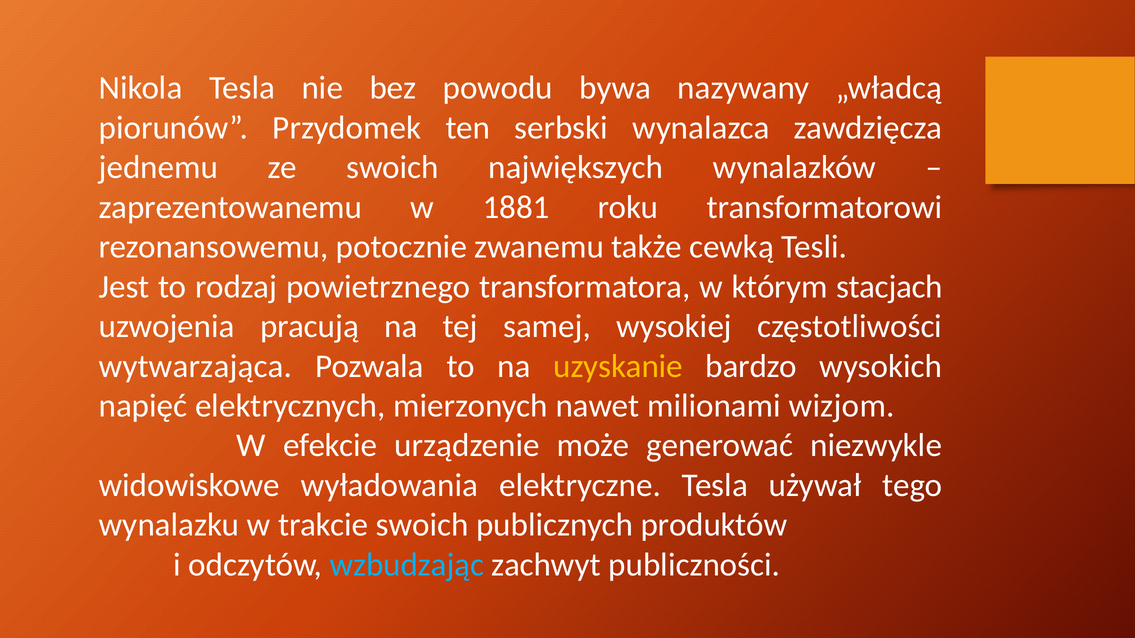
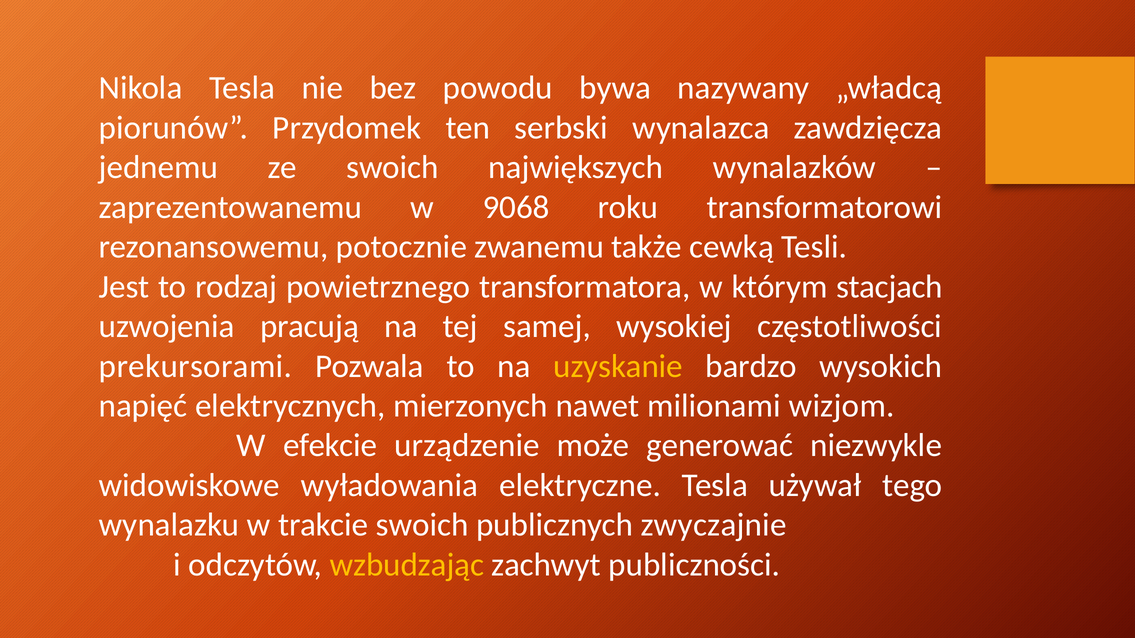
1881: 1881 -> 9068 (516, 207)
wytwarzająca: wytwarzająca -> prekursorami (195, 366)
produktów: produktów -> zwyczajnie (714, 525)
wzbudzając colour: light blue -> yellow (407, 565)
